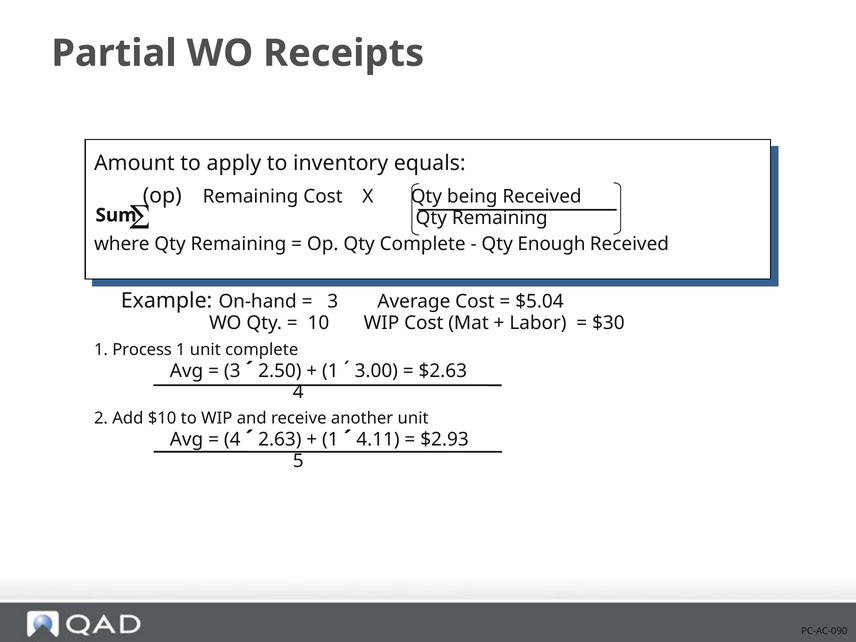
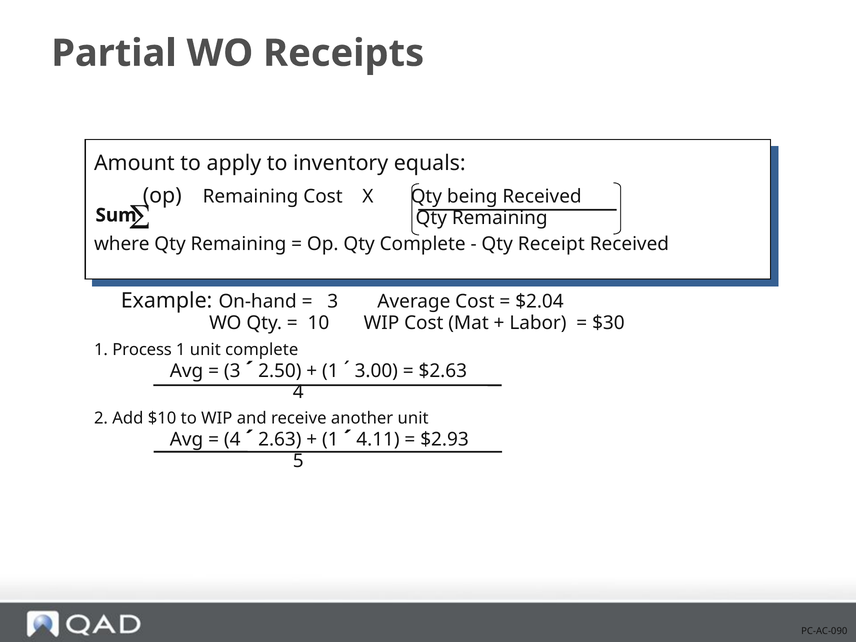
Enough: Enough -> Receipt (551, 244)
$5.04: $5.04 -> $2.04 (539, 302)
